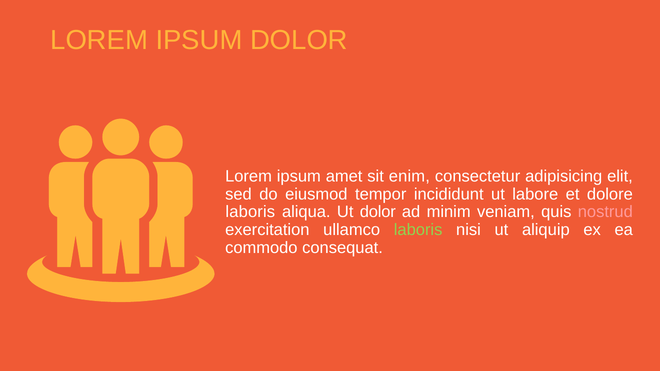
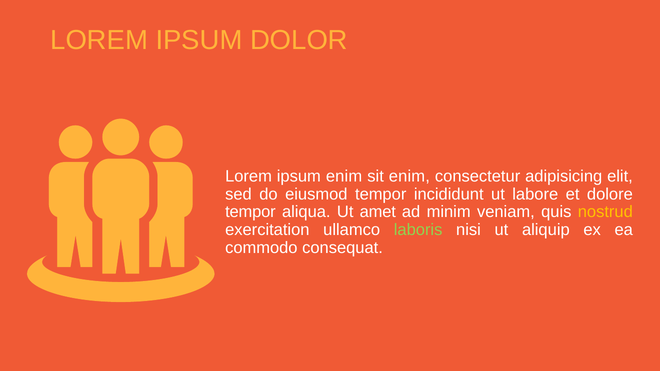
ipsum amet: amet -> enim (344, 176)
laboris: laboris -> tempor (250, 212)
Ut dolor: dolor -> amet (378, 212)
nostrud colour: pink -> yellow (605, 212)
